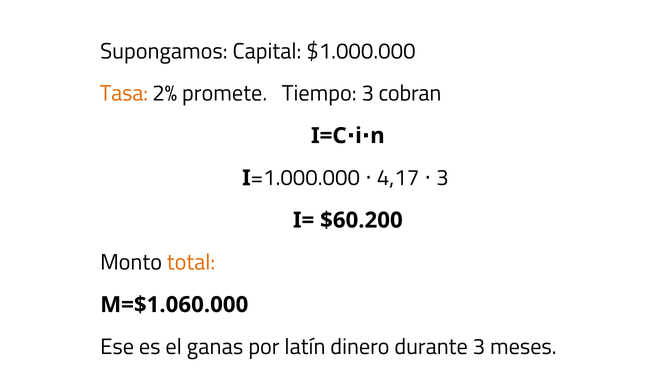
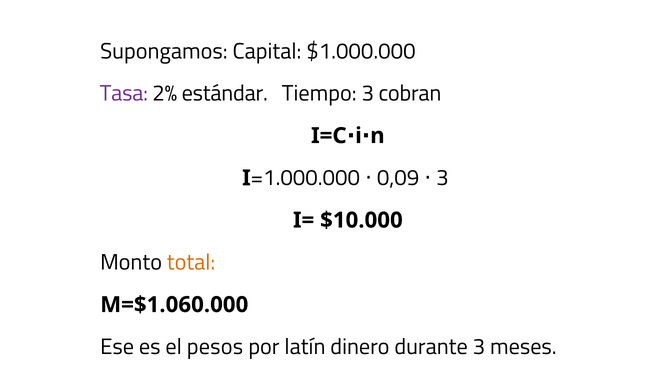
Tasa colour: orange -> purple (124, 93)
promete: promete -> estándar (225, 93)
4,17: 4,17 -> 0,09 (398, 178)
$60.200: $60.200 -> $10.000 (361, 220)
ganas: ganas -> pesos (215, 347)
